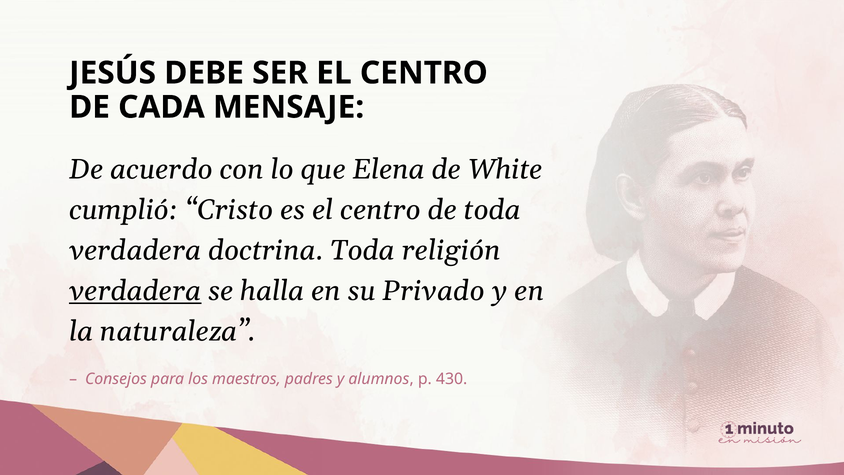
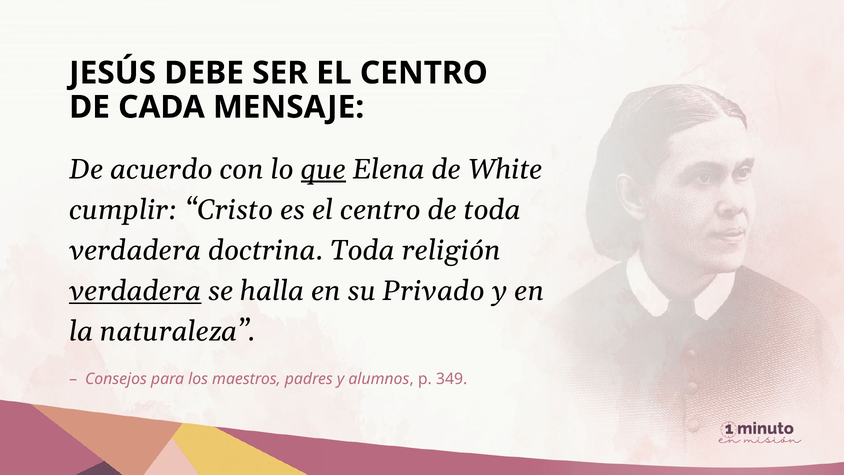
que underline: none -> present (323, 169)
cumplió: cumplió -> cumplir (124, 210)
430: 430 -> 349 (452, 379)
